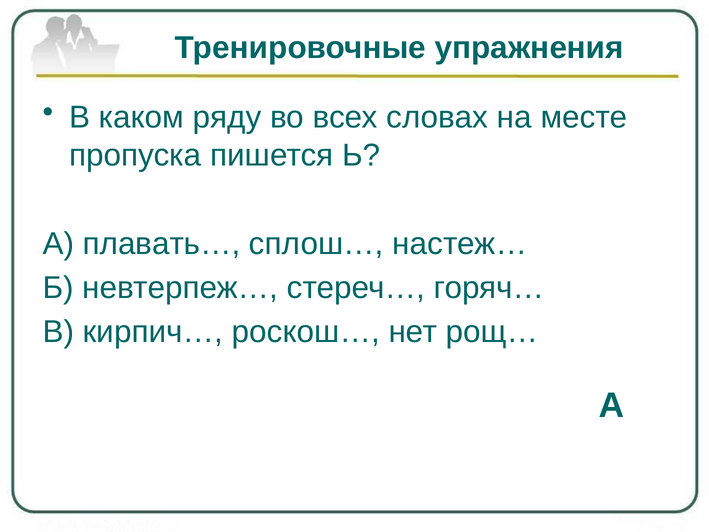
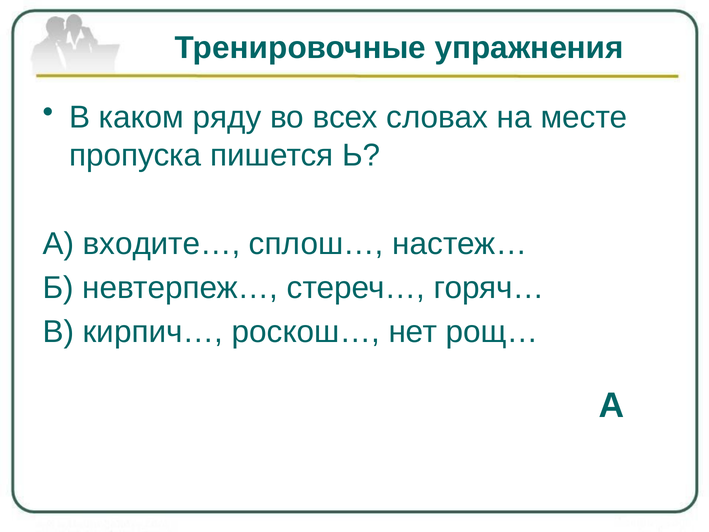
плавать…: плавать… -> входите… (162, 244)
